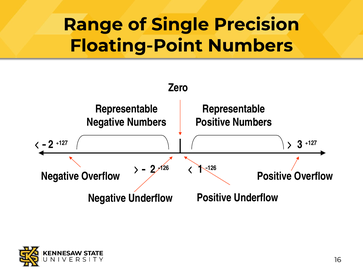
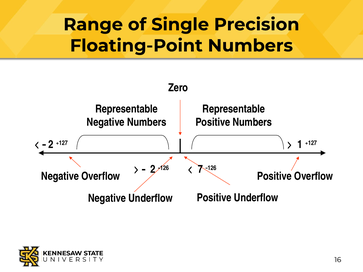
3: 3 -> 1 (300, 145)
1: 1 -> 7 (200, 169)
